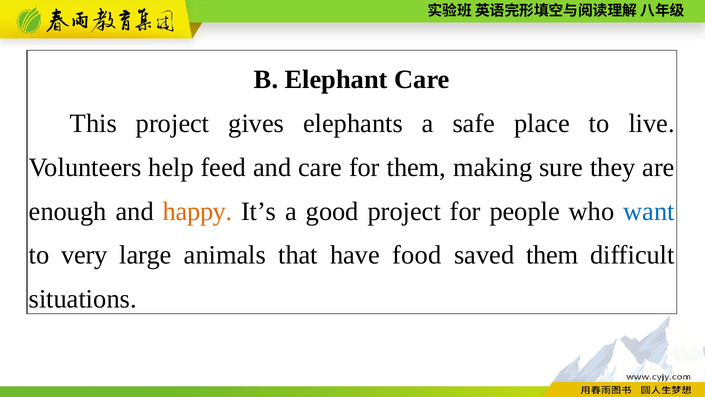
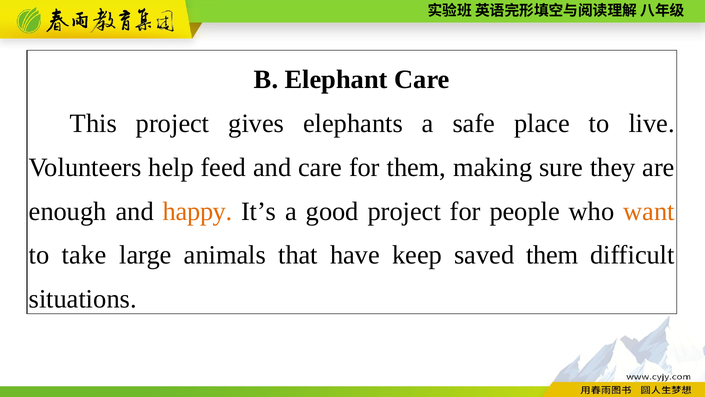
want colour: blue -> orange (649, 211)
very: very -> take (84, 255)
food: food -> keep (417, 255)
